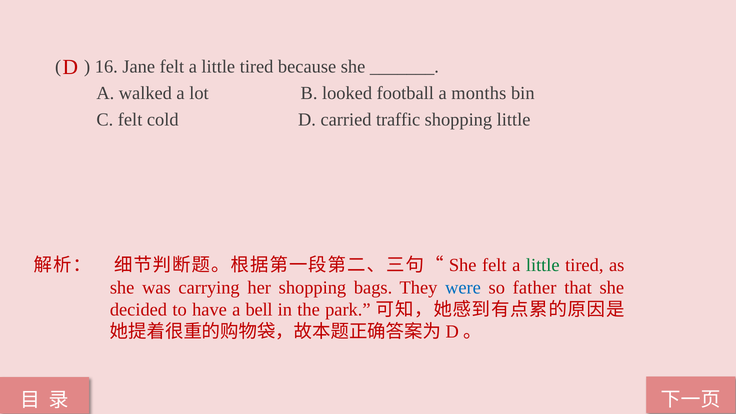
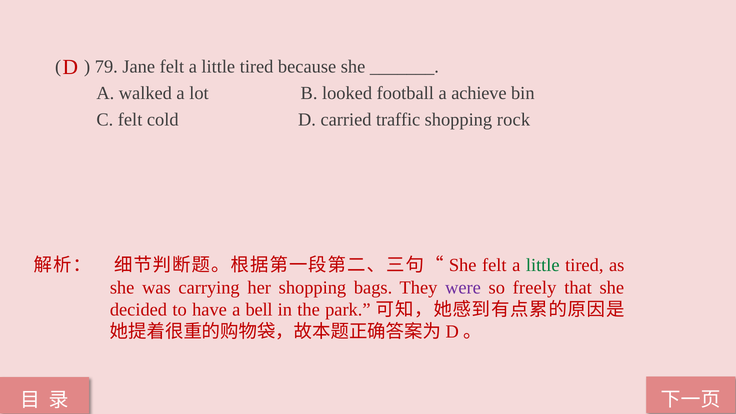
16: 16 -> 79 (106, 67)
months: months -> achieve (479, 93)
shopping little: little -> rock (513, 120)
were colour: blue -> purple (463, 287)
father: father -> freely (535, 287)
